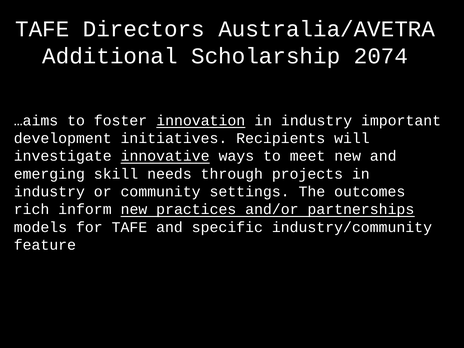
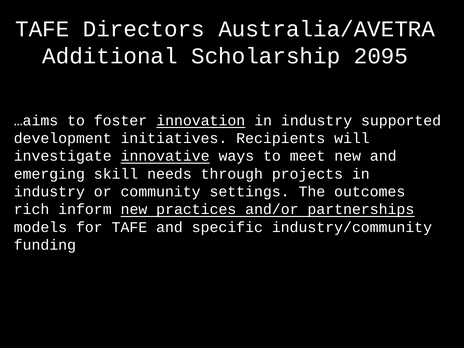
2074: 2074 -> 2095 (381, 56)
important: important -> supported (401, 121)
feature: feature -> funding (45, 245)
